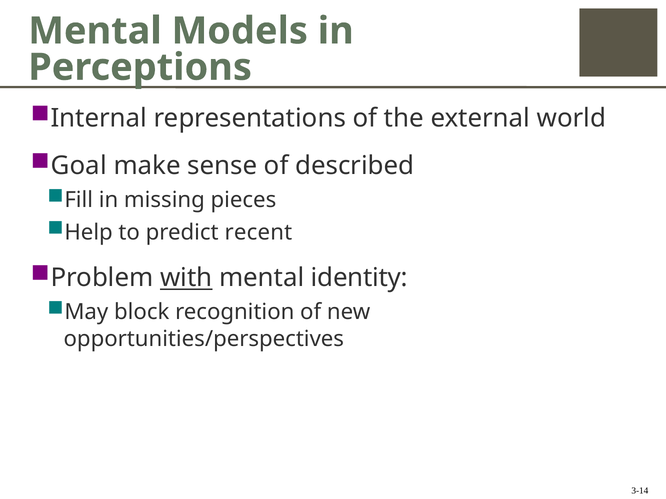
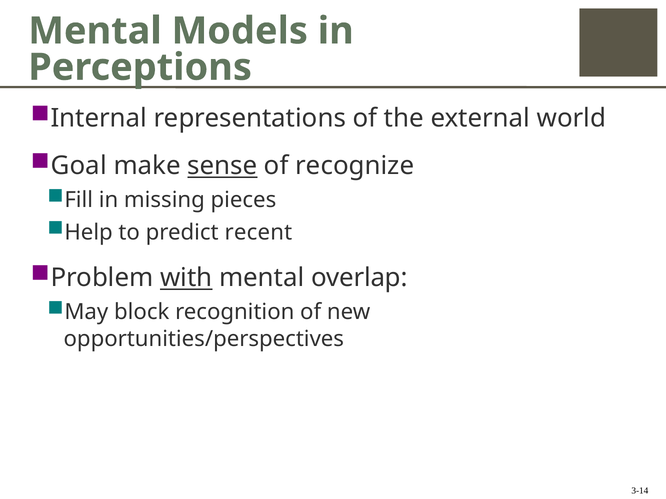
sense underline: none -> present (222, 166)
described: described -> recognize (355, 166)
identity: identity -> overlap (359, 278)
